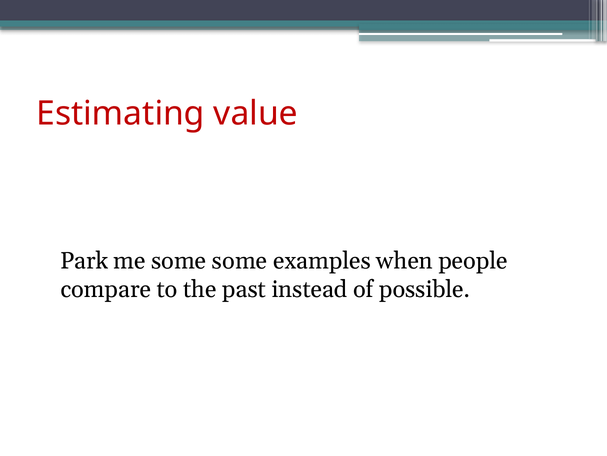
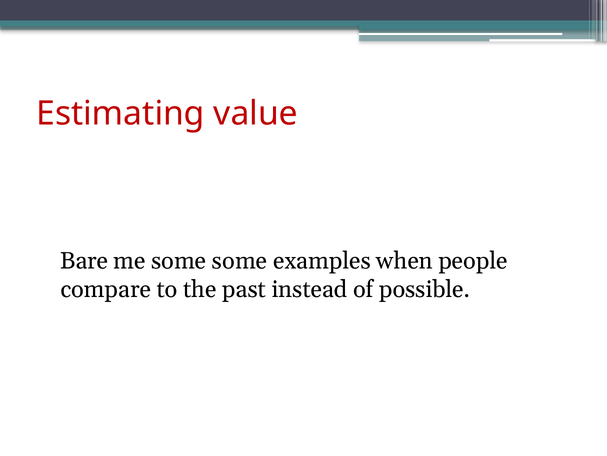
Park: Park -> Bare (84, 261)
